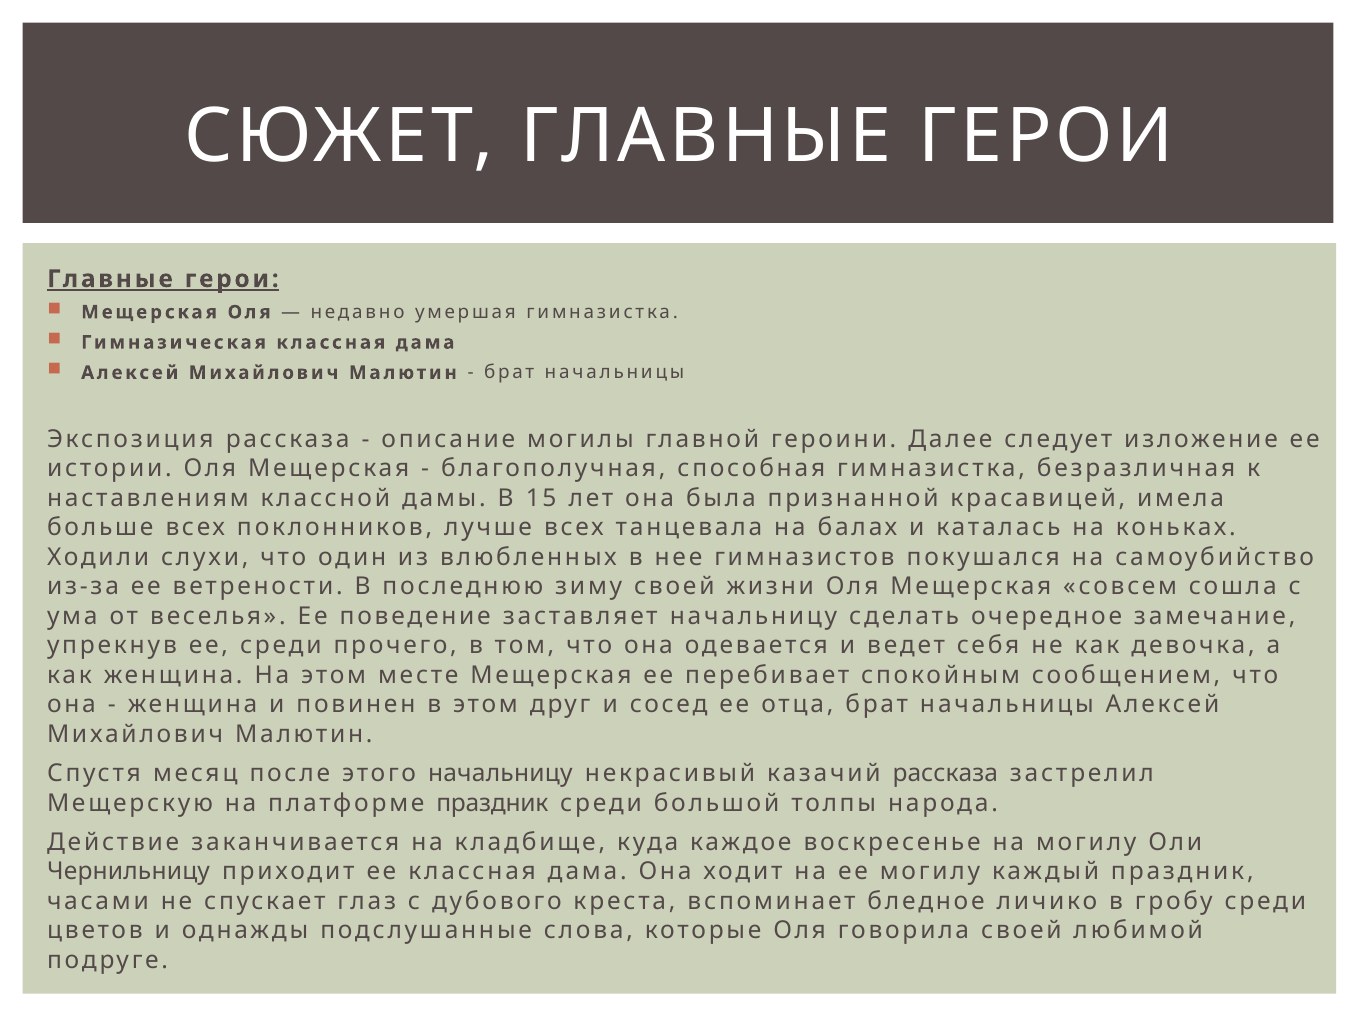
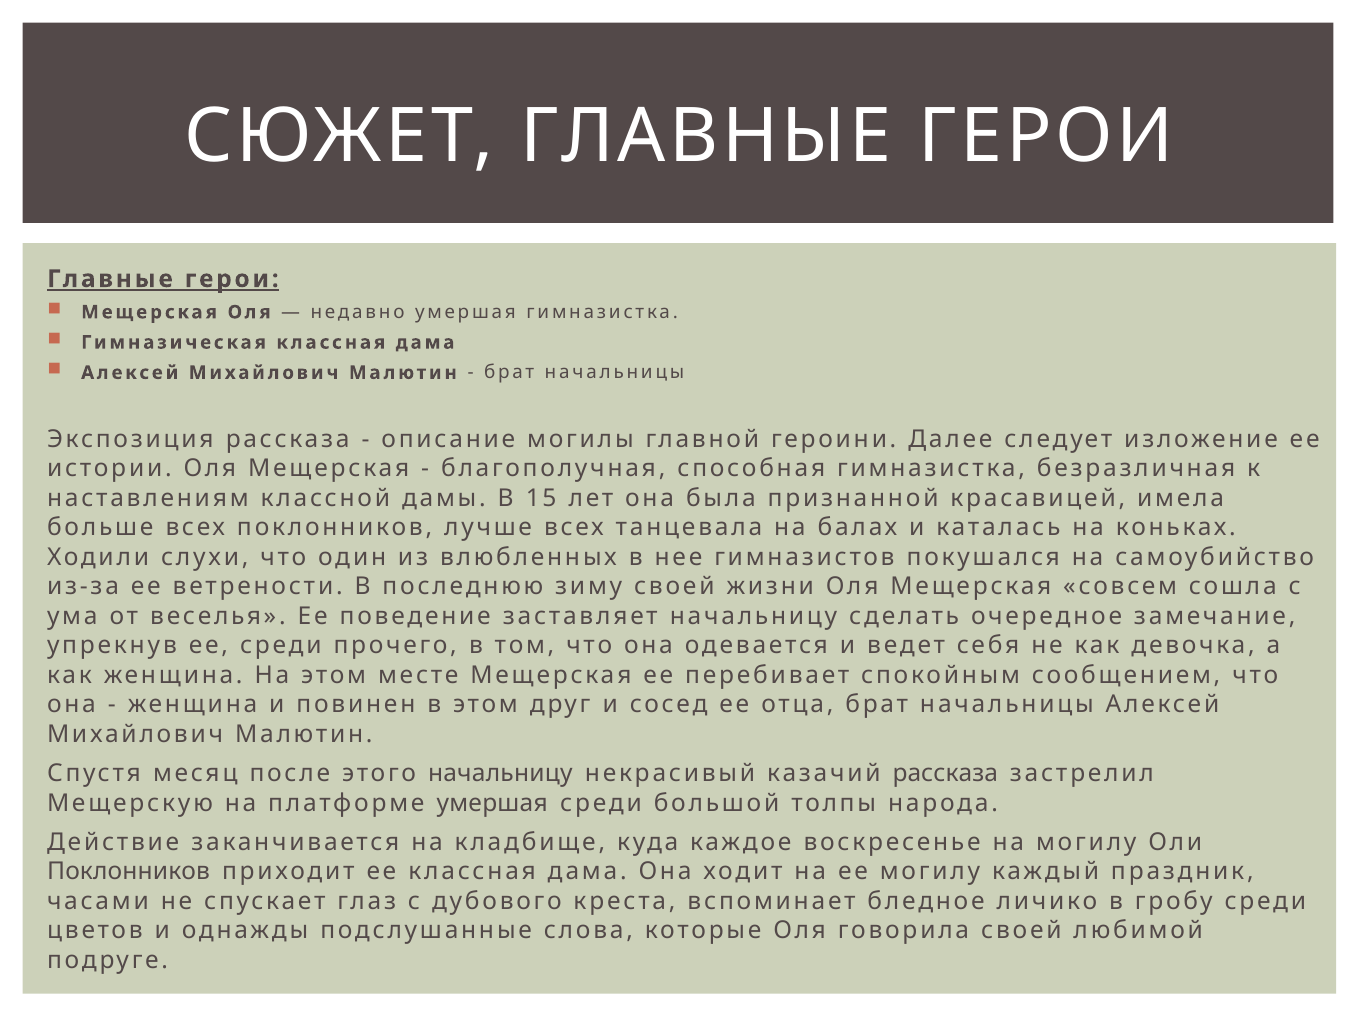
платформе праздник: праздник -> умершая (492, 803)
Чернильницу: Чернильницу -> Поклонников (129, 872)
